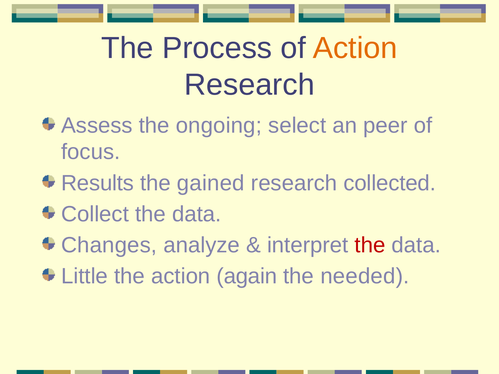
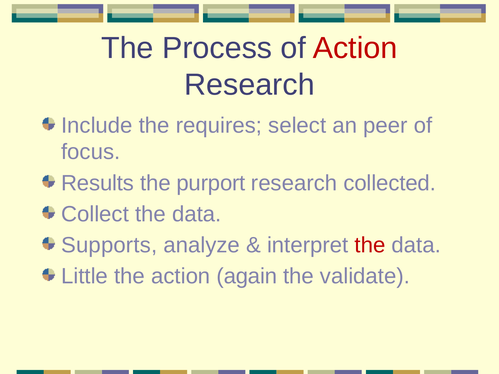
Action colour: orange -> red (355, 48)
Assess: Assess -> Include (97, 125)
ongoing: ongoing -> requires (219, 125)
gained: gained -> purport (211, 183)
Changes: Changes -> Supports (109, 245)
needed: needed -> validate (365, 276)
